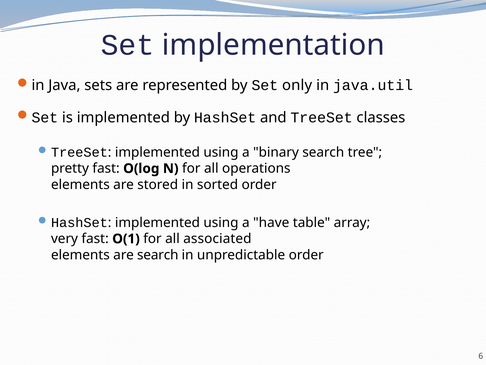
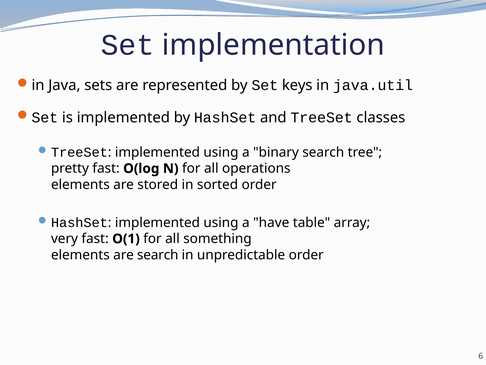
only: only -> keys (297, 85)
associated: associated -> something (217, 239)
